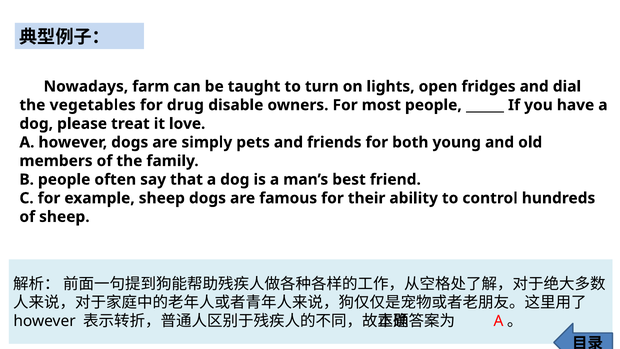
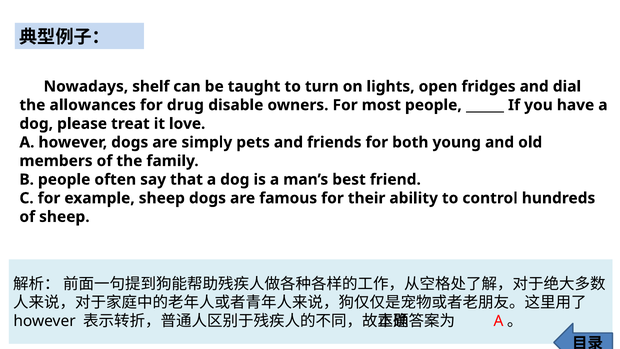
farm: farm -> shelf (151, 86)
vegetables: vegetables -> allowances (93, 105)
